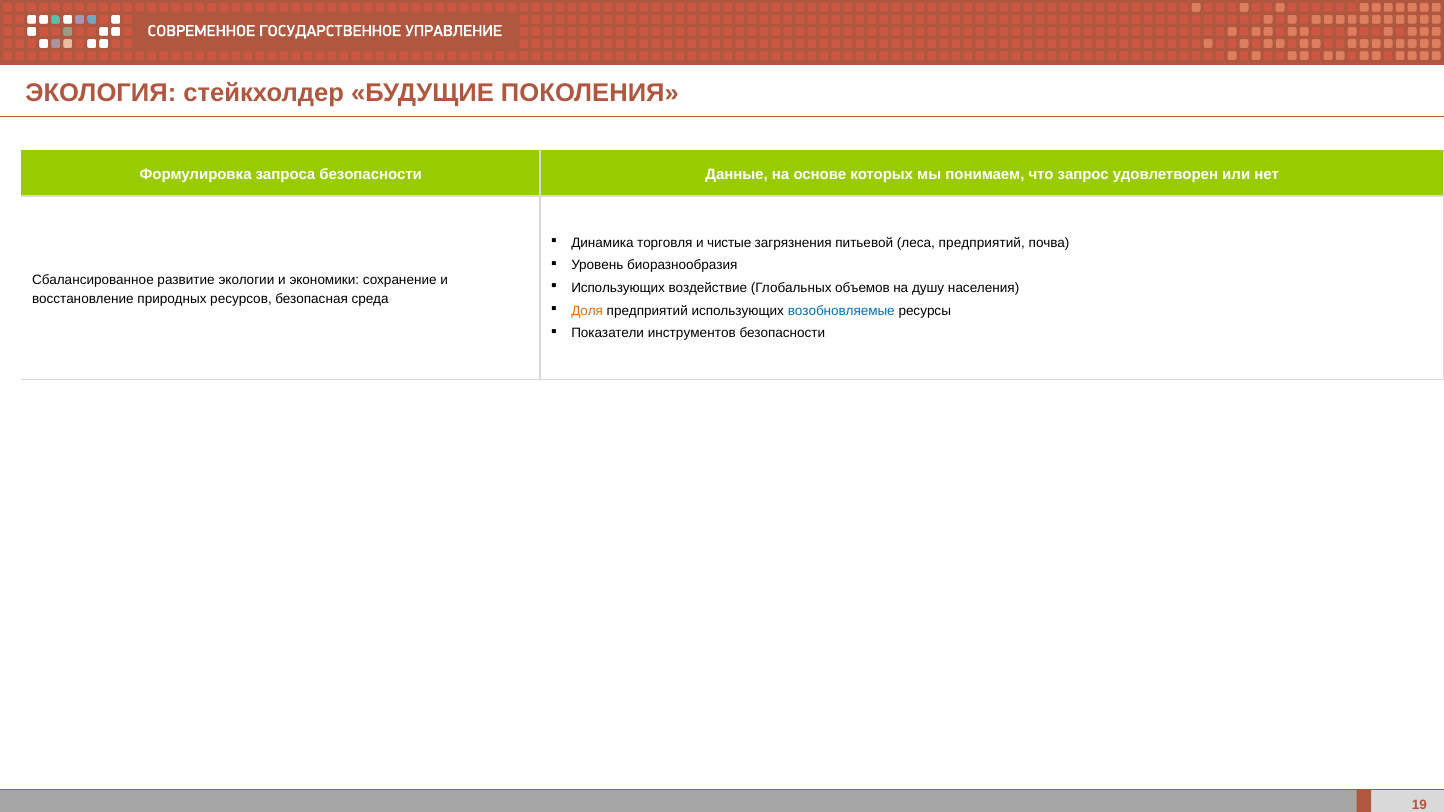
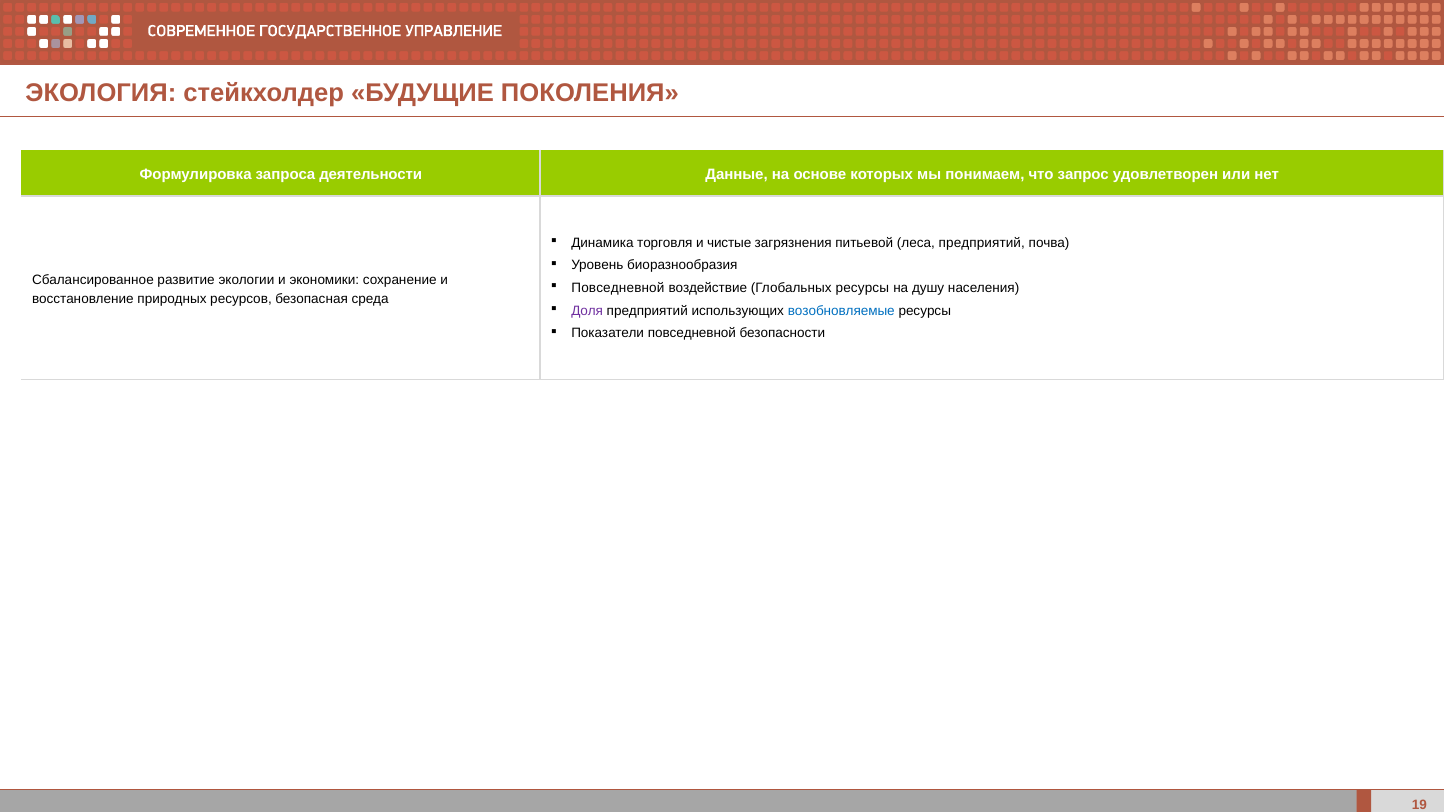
запроса безопасности: безопасности -> деятельности (371, 175)
Использующих: Использующих -> Повседневной (618, 288)
Глобальных объемов: объемов -> ресурсы (862, 288)
Доля colour: orange -> purple (587, 311)
Показатели инструментов: инструментов -> повседневной (692, 333)
